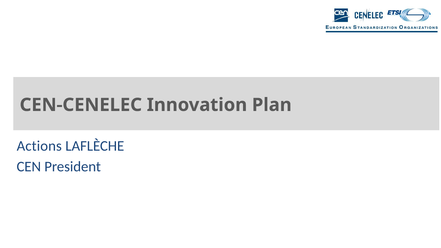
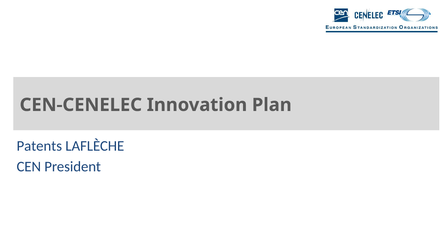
Actions: Actions -> Patents (39, 146)
